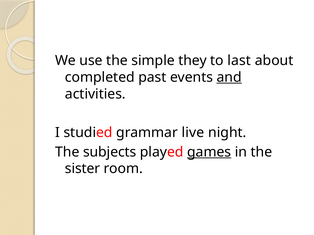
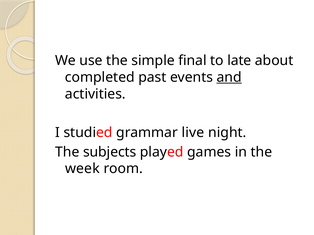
they: they -> final (193, 61)
last: last -> late (239, 61)
games underline: present -> none (209, 152)
sister: sister -> week (82, 169)
